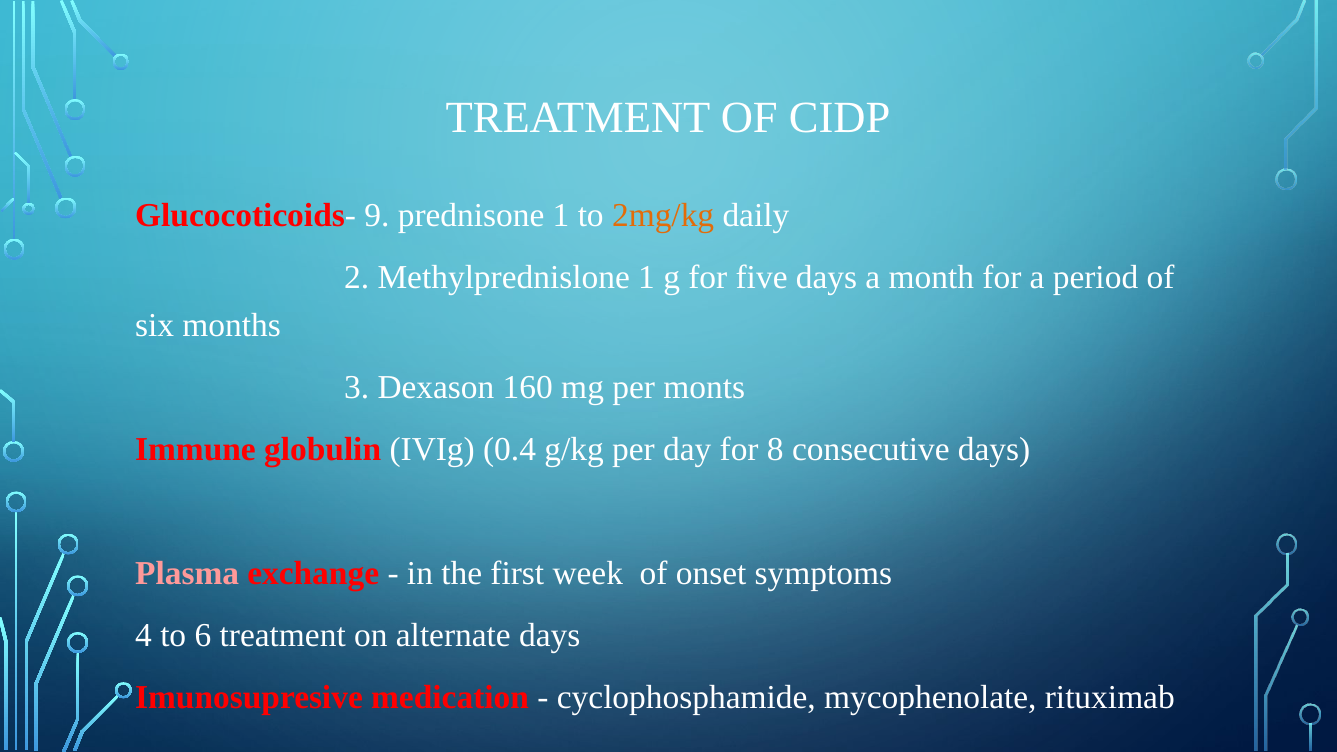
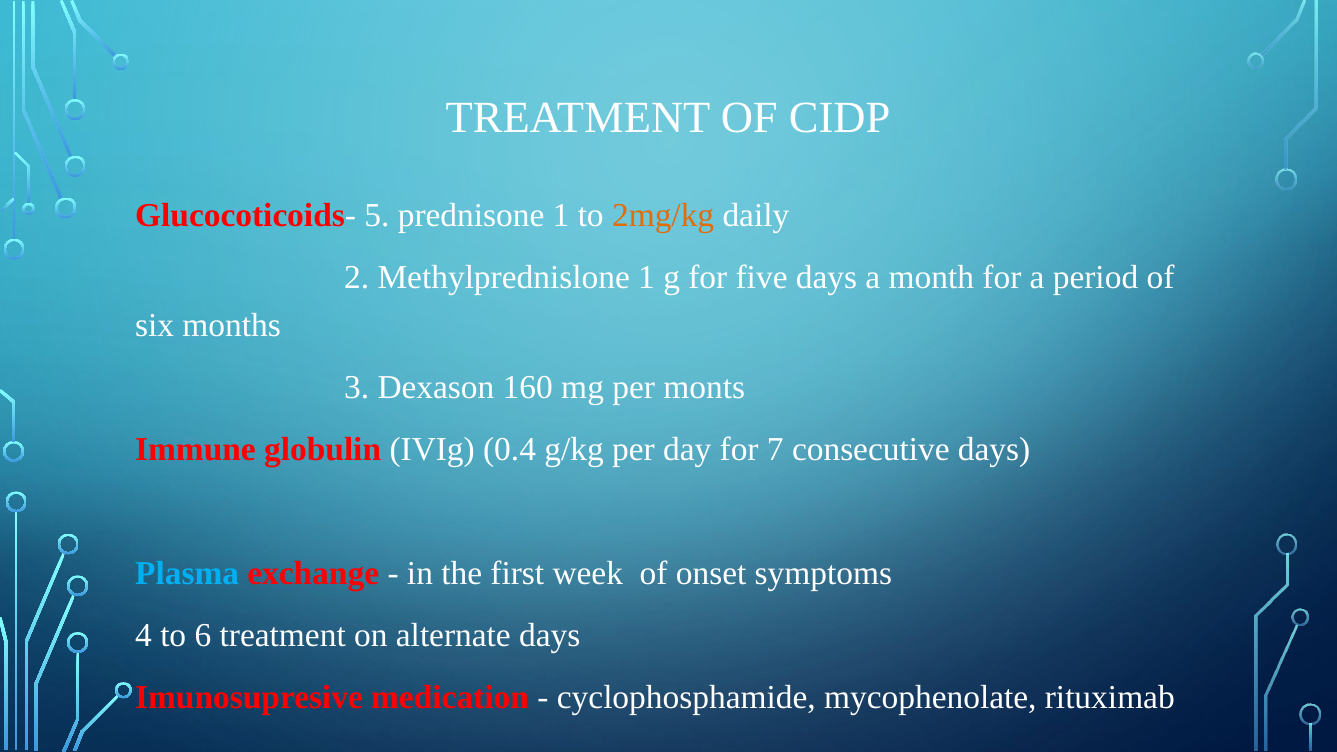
9: 9 -> 5 (377, 215)
8: 8 -> 7 (775, 450)
Plasma colour: pink -> light blue (187, 574)
